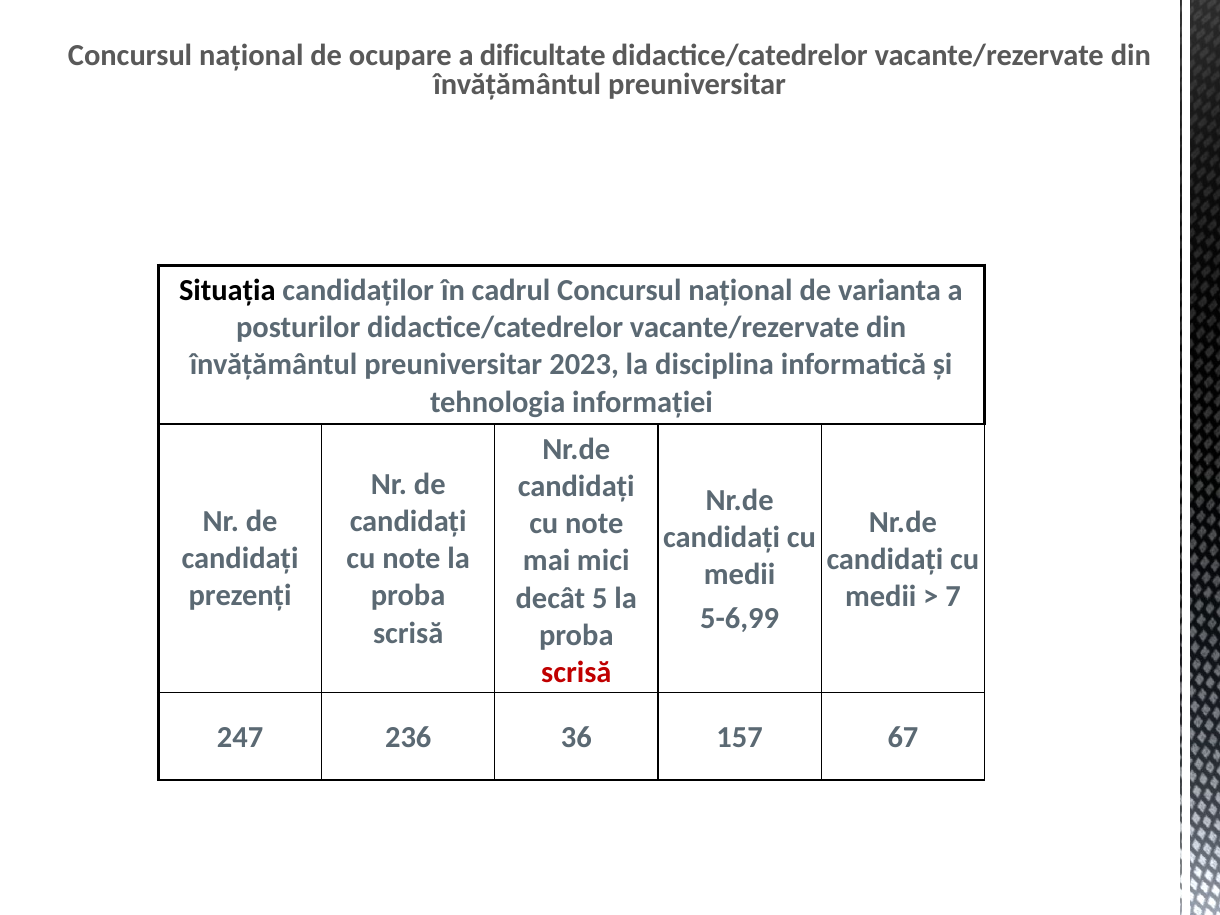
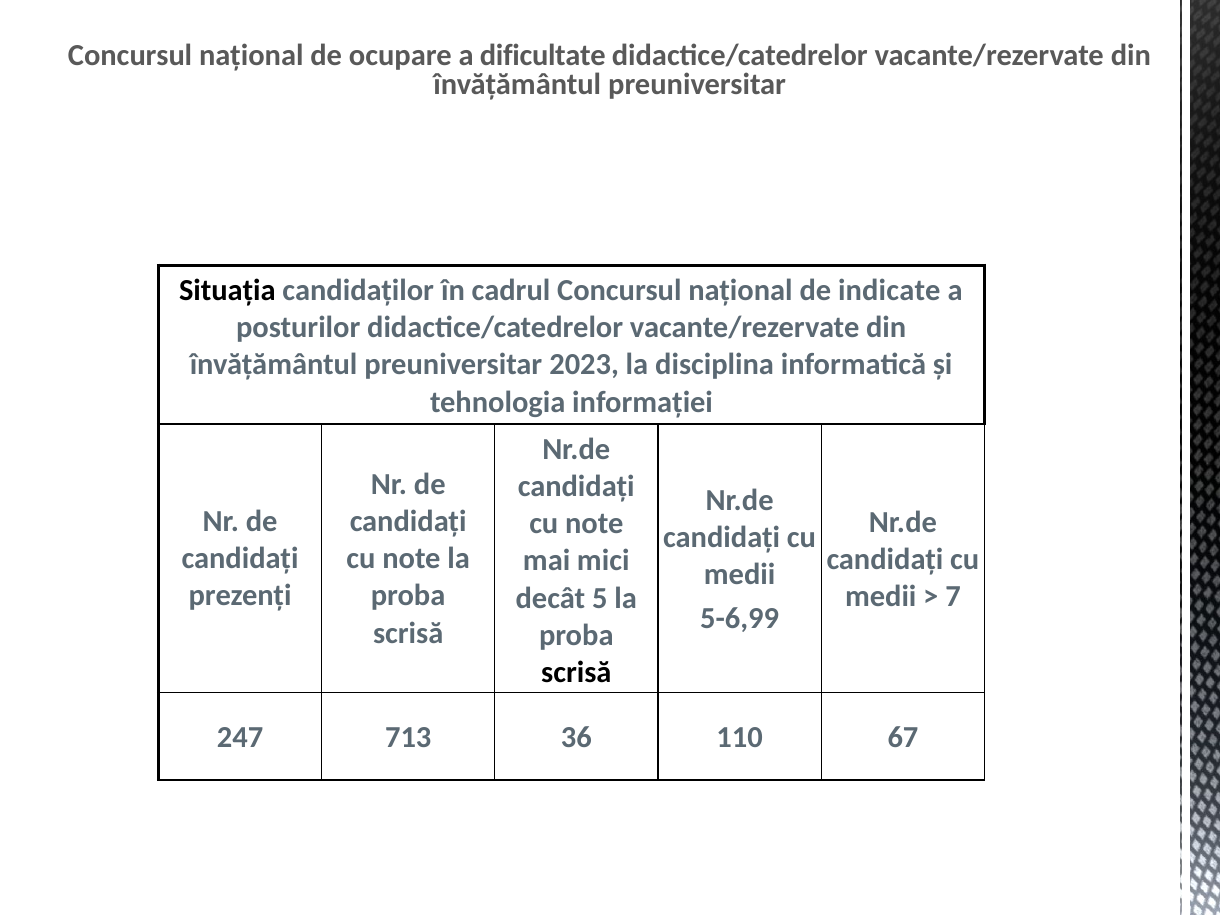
varianta: varianta -> indicate (889, 290)
scrisă colour: red -> black (576, 672)
236: 236 -> 713 (408, 737)
157: 157 -> 110 (740, 737)
